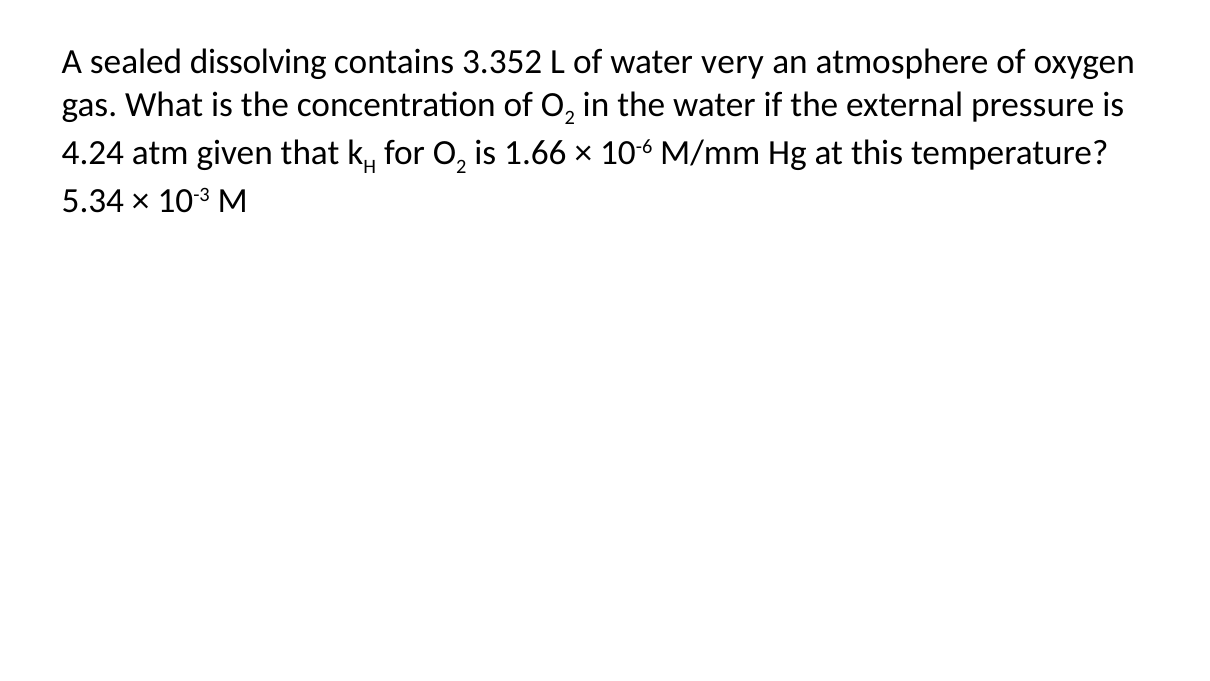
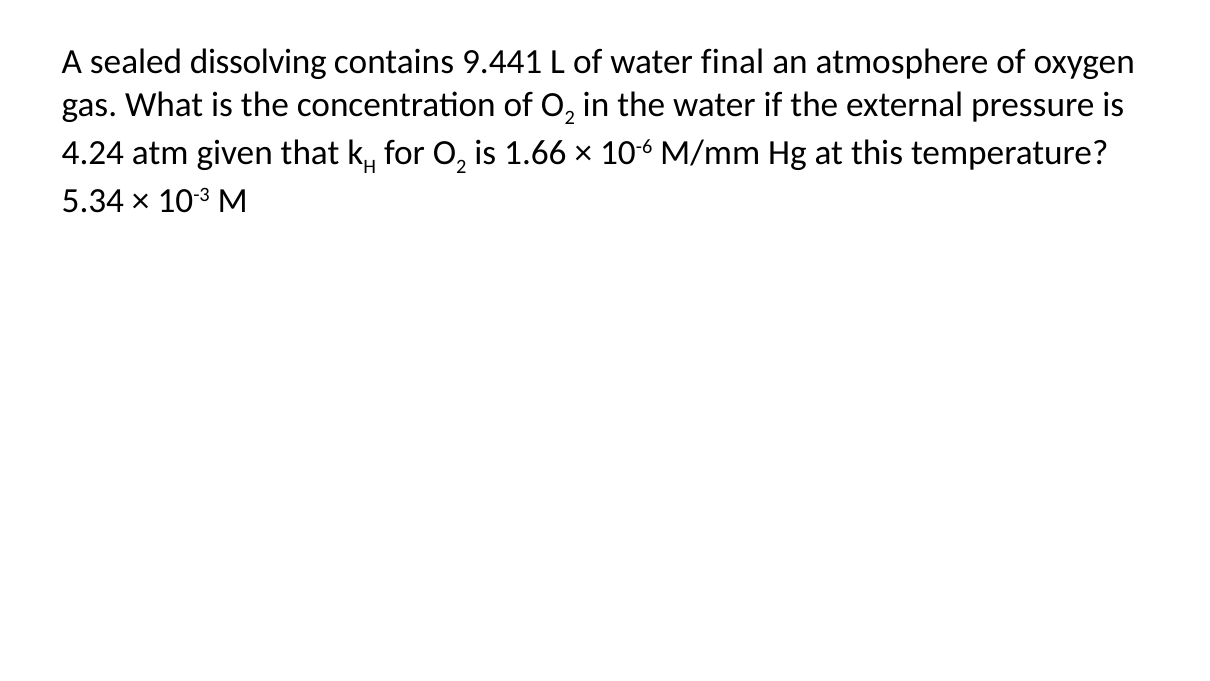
3.352: 3.352 -> 9.441 (502, 62)
very: very -> final (733, 62)
